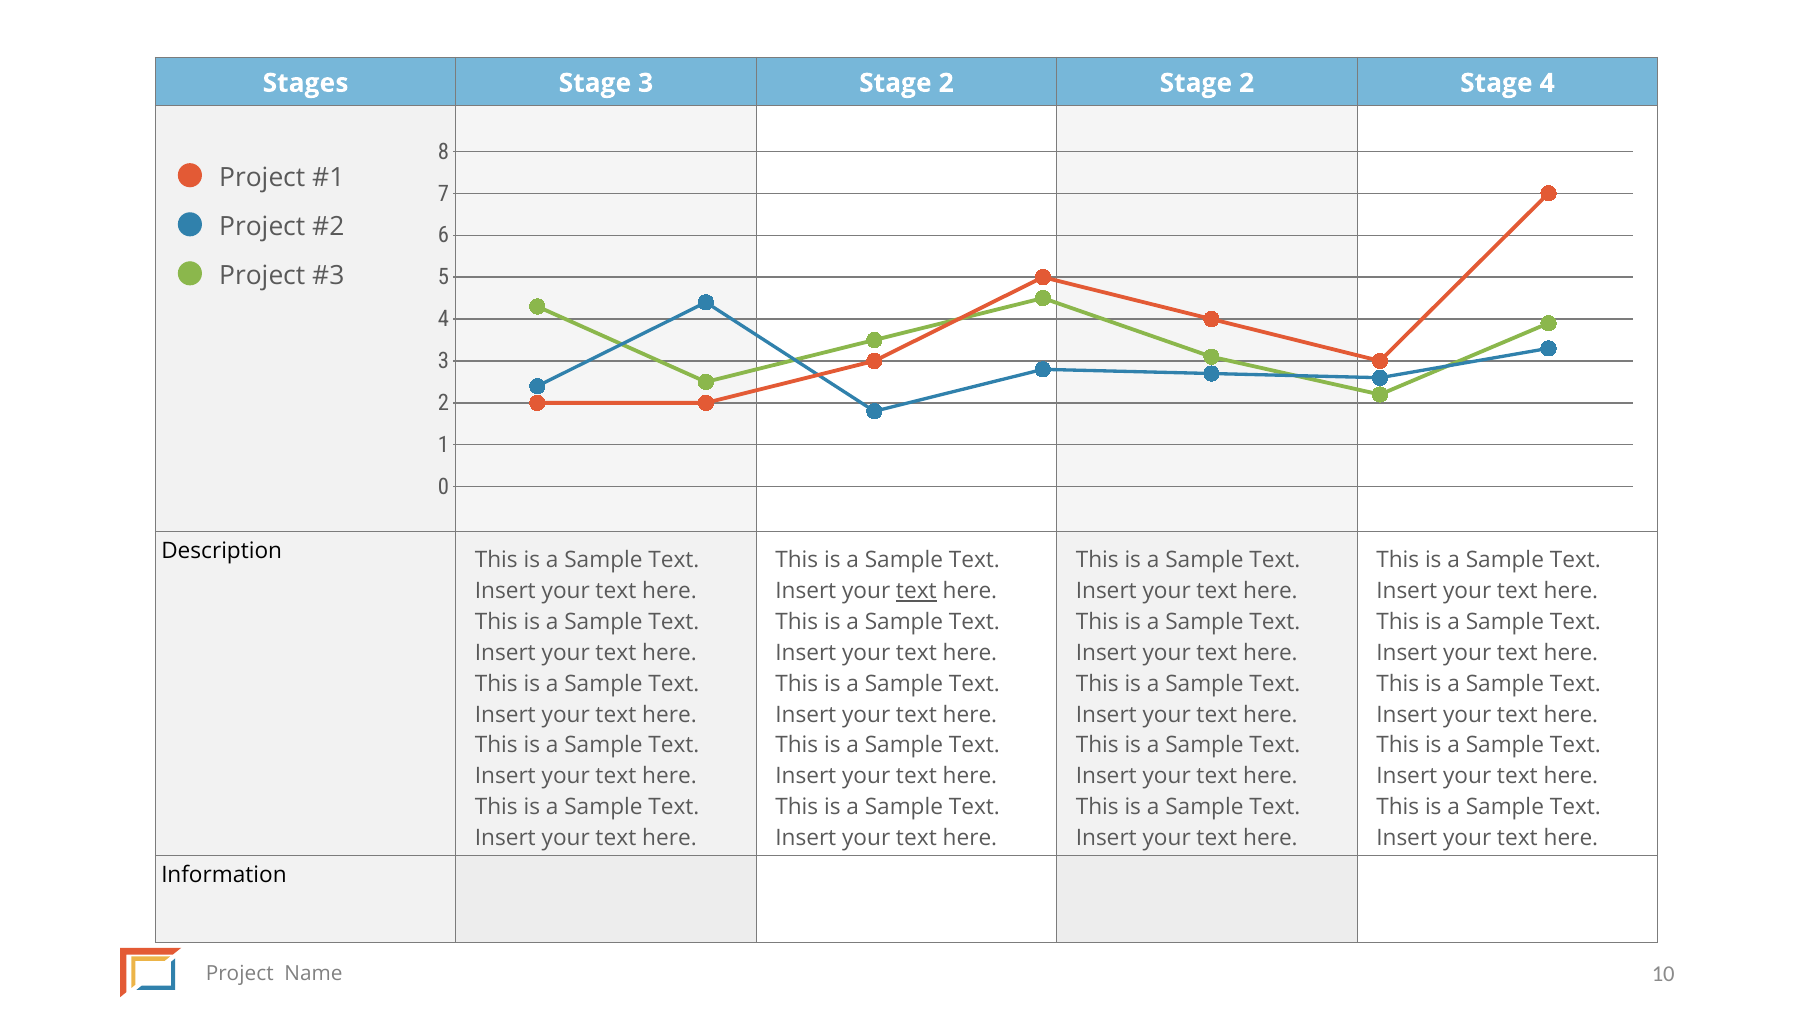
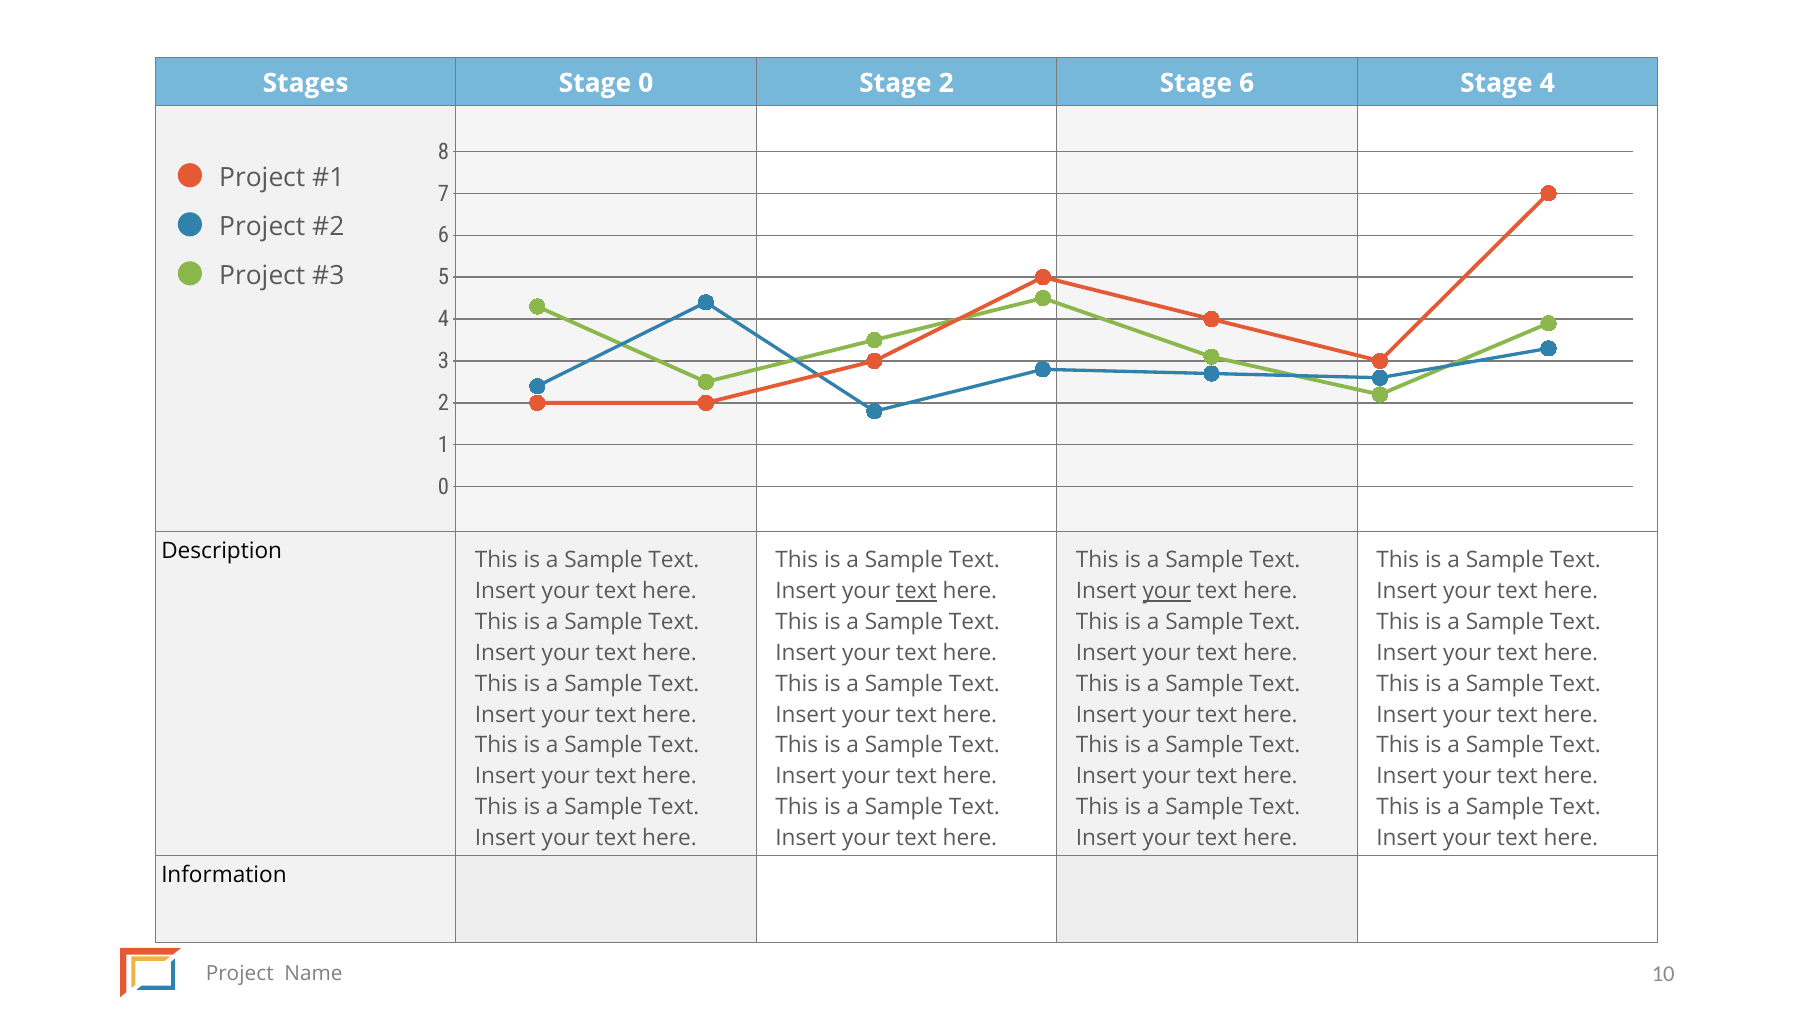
Stage 3: 3 -> 0 (646, 83)
2 Stage 2: 2 -> 6 (1247, 83)
your underline: none -> present (1167, 591)
